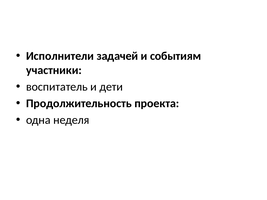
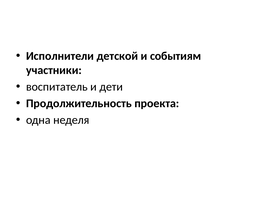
задачей: задачей -> детской (117, 56)
